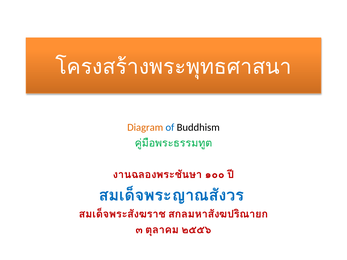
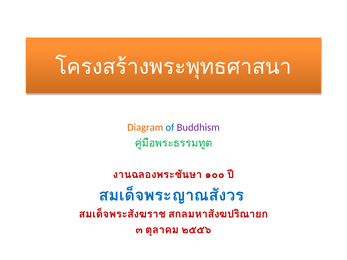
Buddhism colour: black -> purple (198, 127)
